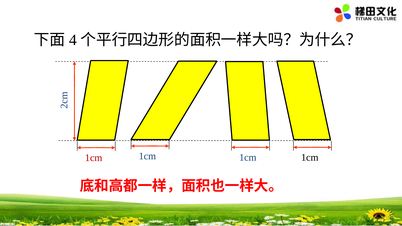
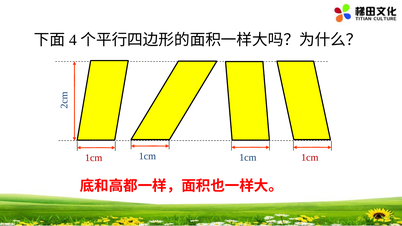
1cm colour: black -> red (310, 158)
